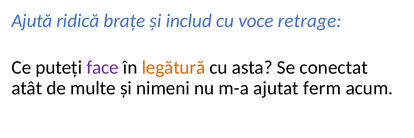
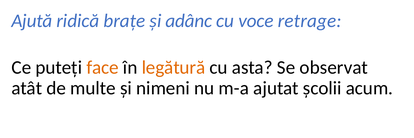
includ: includ -> adânc (189, 21)
face colour: purple -> orange (103, 67)
conectat: conectat -> observat (334, 67)
ferm: ferm -> școlii (322, 88)
